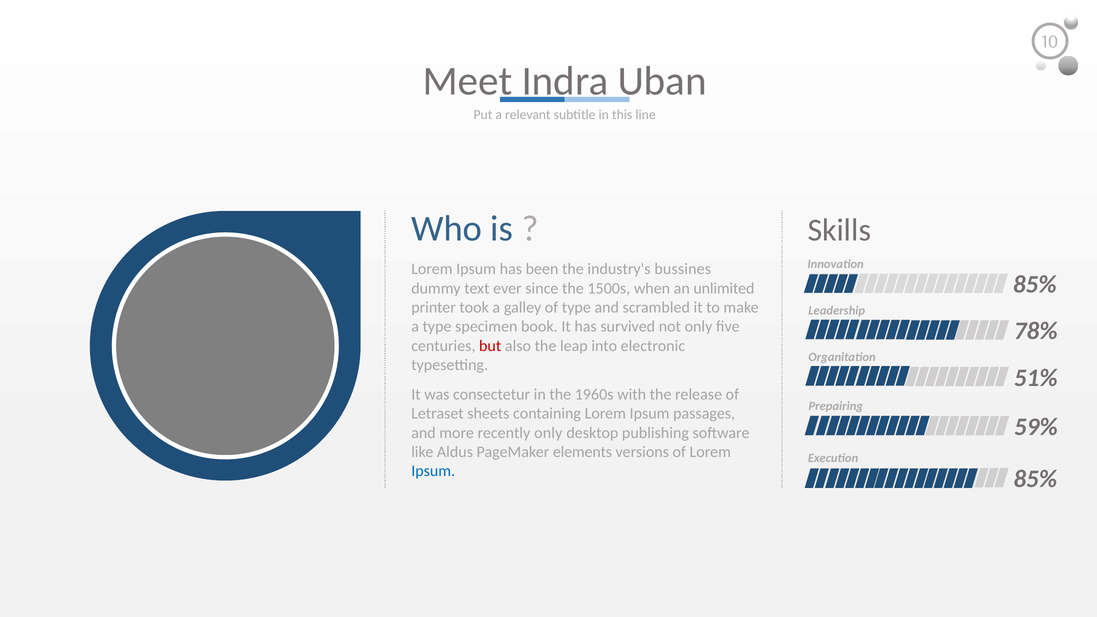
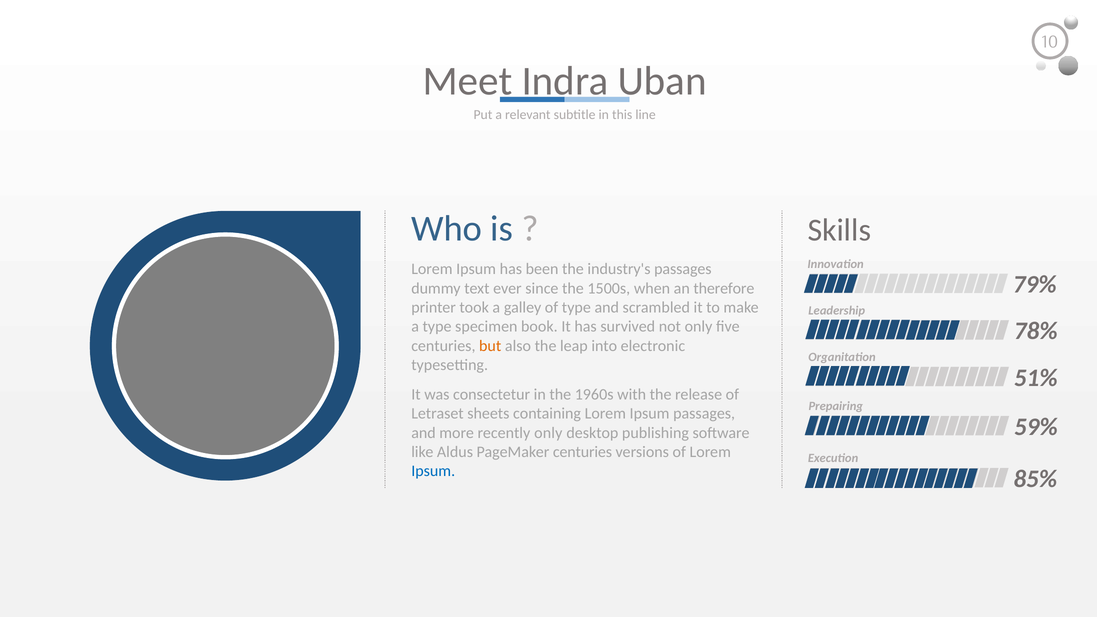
industry's bussines: bussines -> passages (683, 269)
85%: 85% -> 79% (1035, 285)
unlimited: unlimited -> therefore (724, 288)
but colour: red -> orange (490, 346)
PageMaker elements: elements -> centuries (582, 452)
